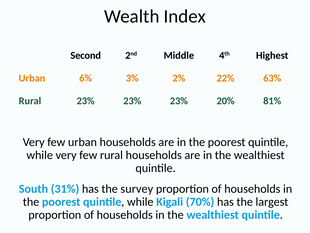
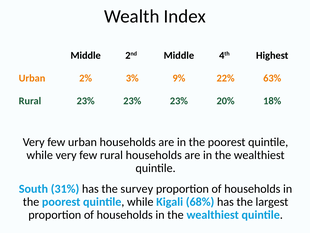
Second: Second -> Middle (86, 55)
6%: 6% -> 2% (86, 78)
2%: 2% -> 9% (179, 78)
81%: 81% -> 18% (272, 101)
70%: 70% -> 68% (200, 201)
